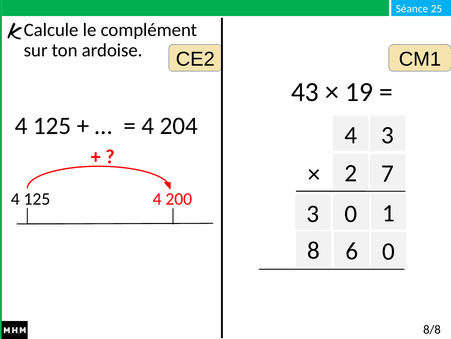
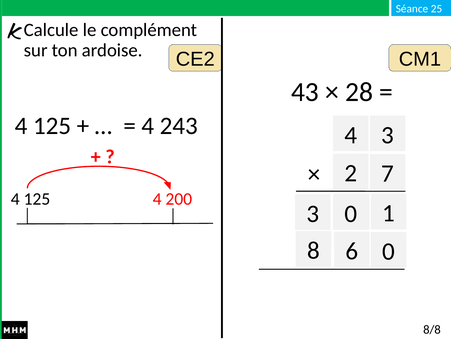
19: 19 -> 28 (359, 92)
204: 204 -> 243 (179, 126)
